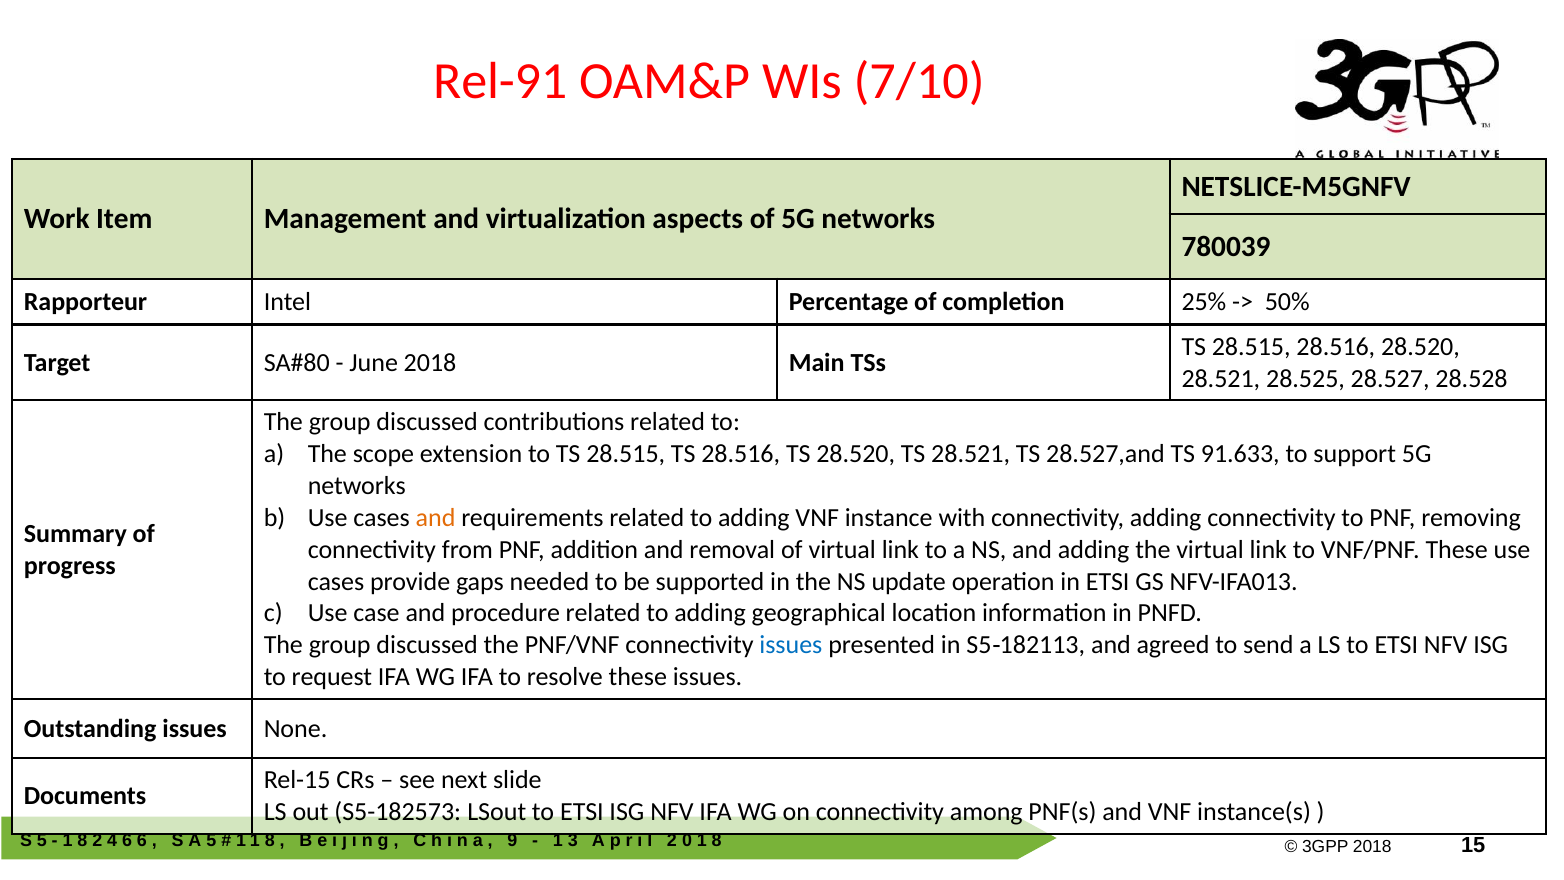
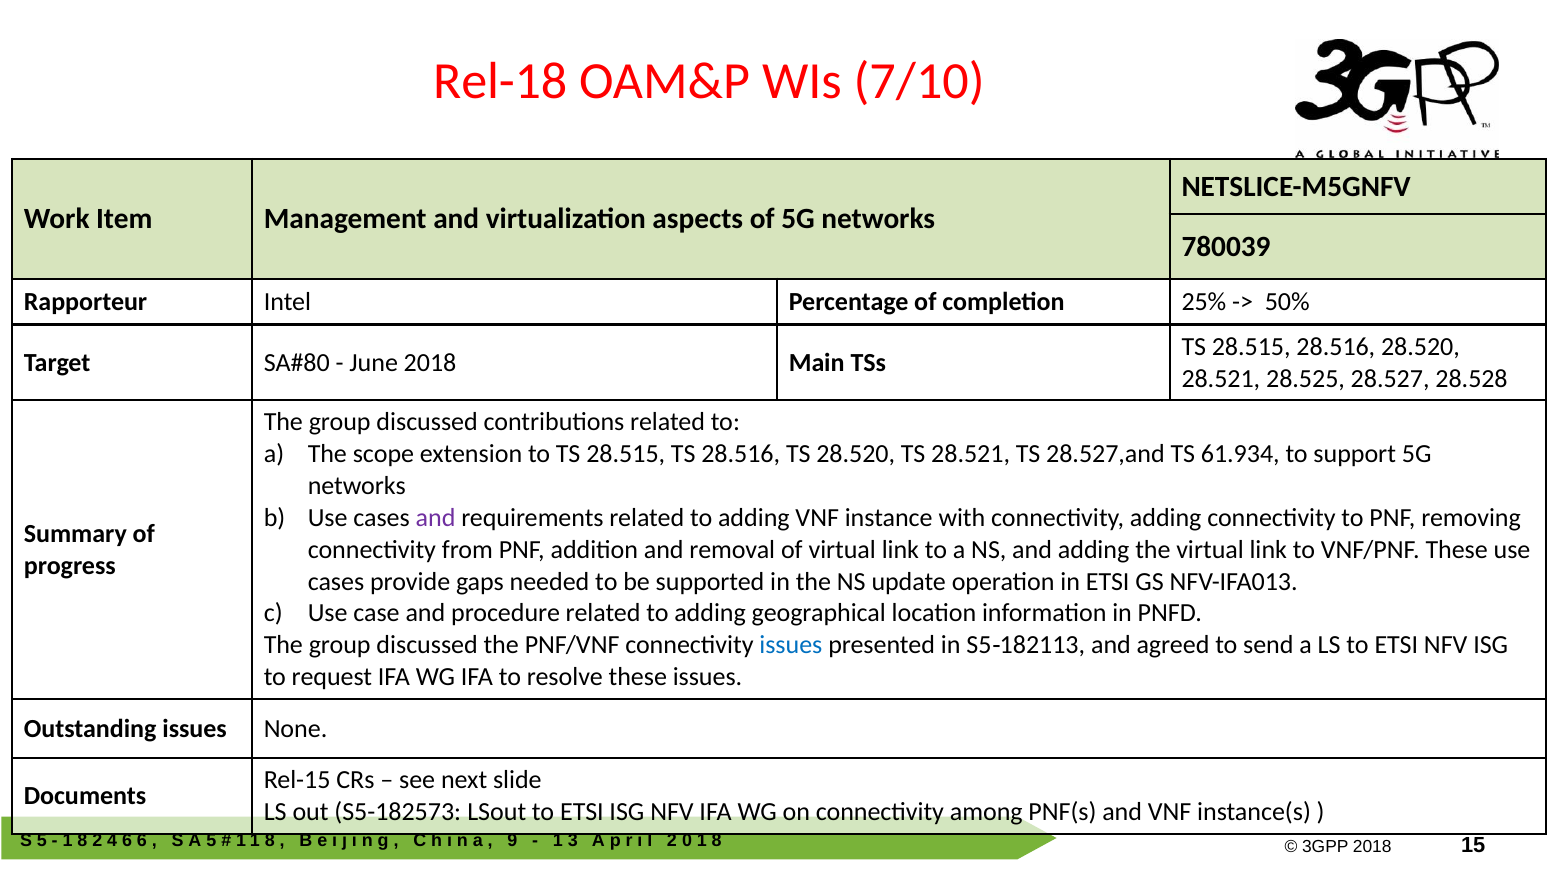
Rel-91: Rel-91 -> Rel-18 (500, 81)
91.633: 91.633 -> 61.934 (1240, 454)
and colour: orange -> purple (436, 518)
